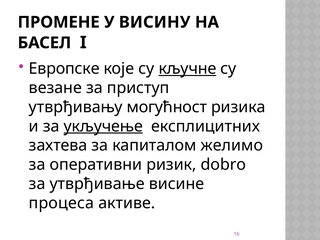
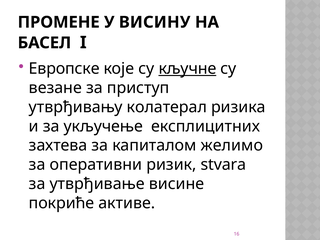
могућност: могућност -> колатерал (167, 107)
укључење underline: present -> none (103, 126)
dobro: dobro -> stvara (223, 165)
процеса: процеса -> покриће (62, 203)
